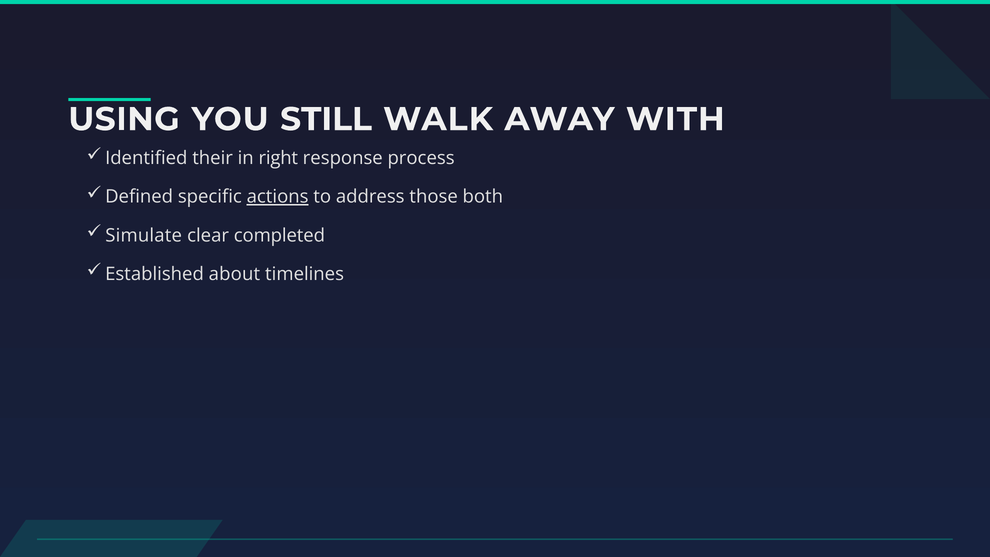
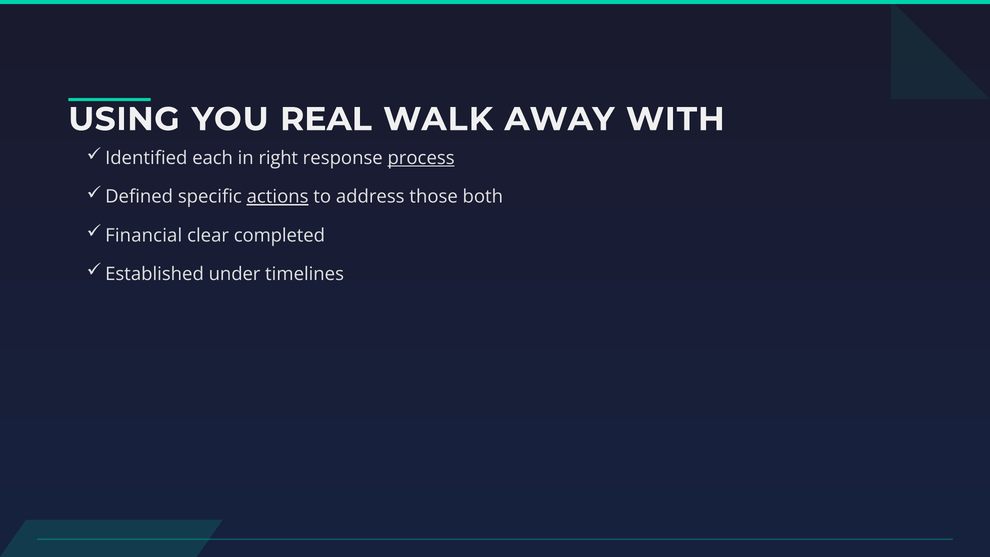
STILL: STILL -> REAL (326, 119)
their: their -> each (213, 158)
process underline: none -> present (421, 158)
Simulate: Simulate -> Financial (144, 235)
about: about -> under (235, 274)
